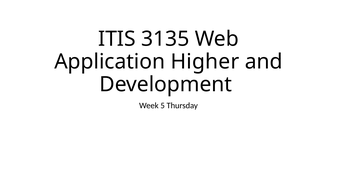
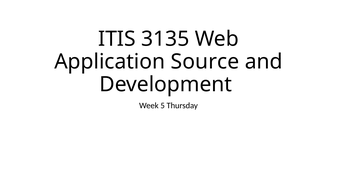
Higher: Higher -> Source (205, 61)
